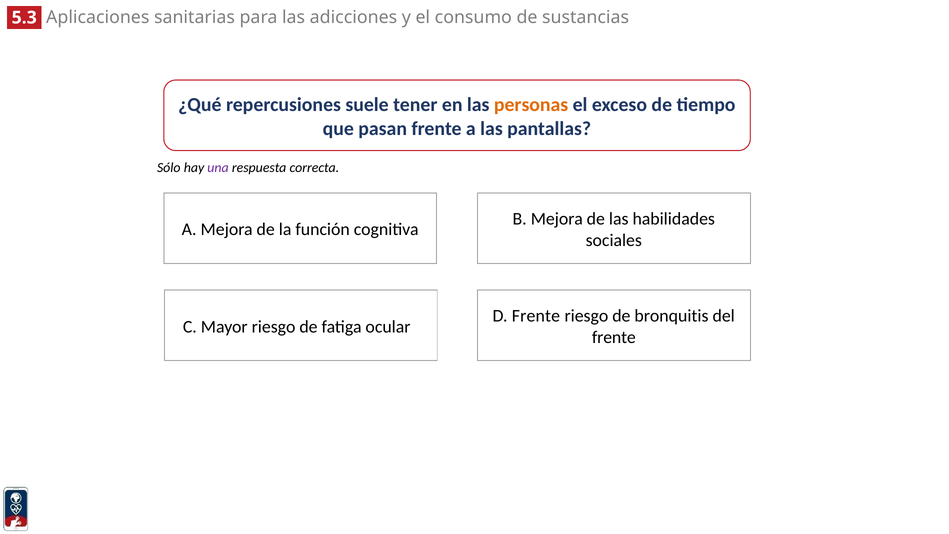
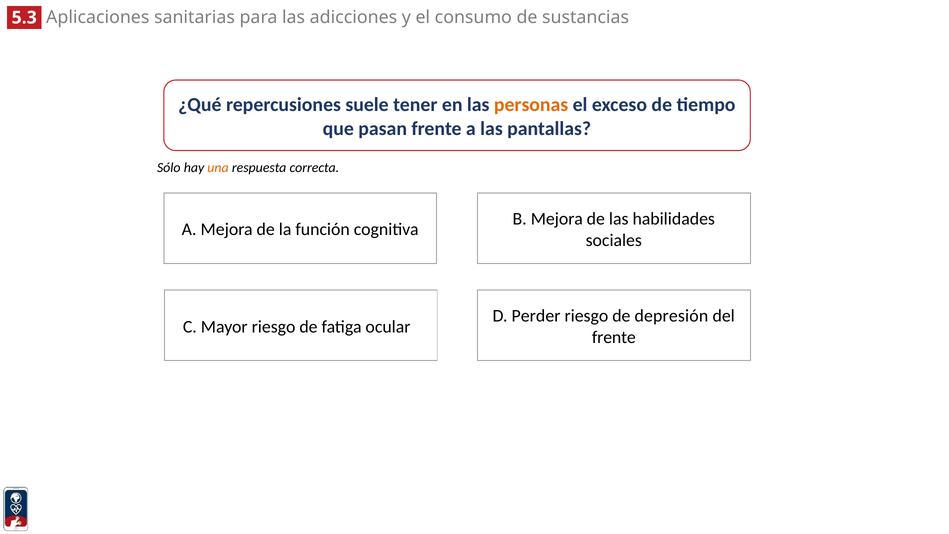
una colour: purple -> orange (218, 167)
D Frente: Frente -> Perder (536, 316)
bronquitis: bronquitis -> depresión (671, 316)
